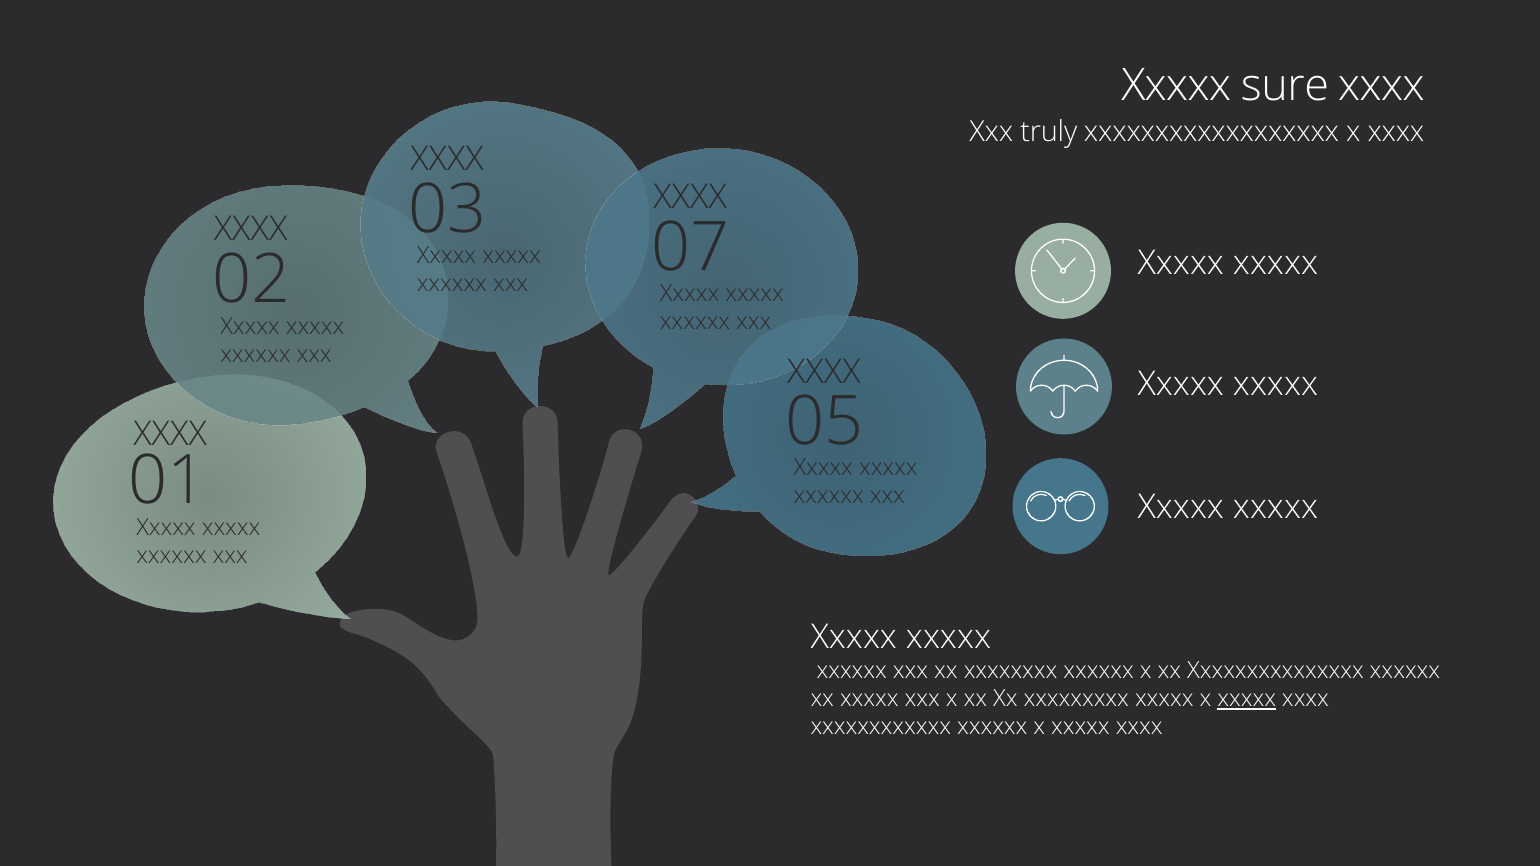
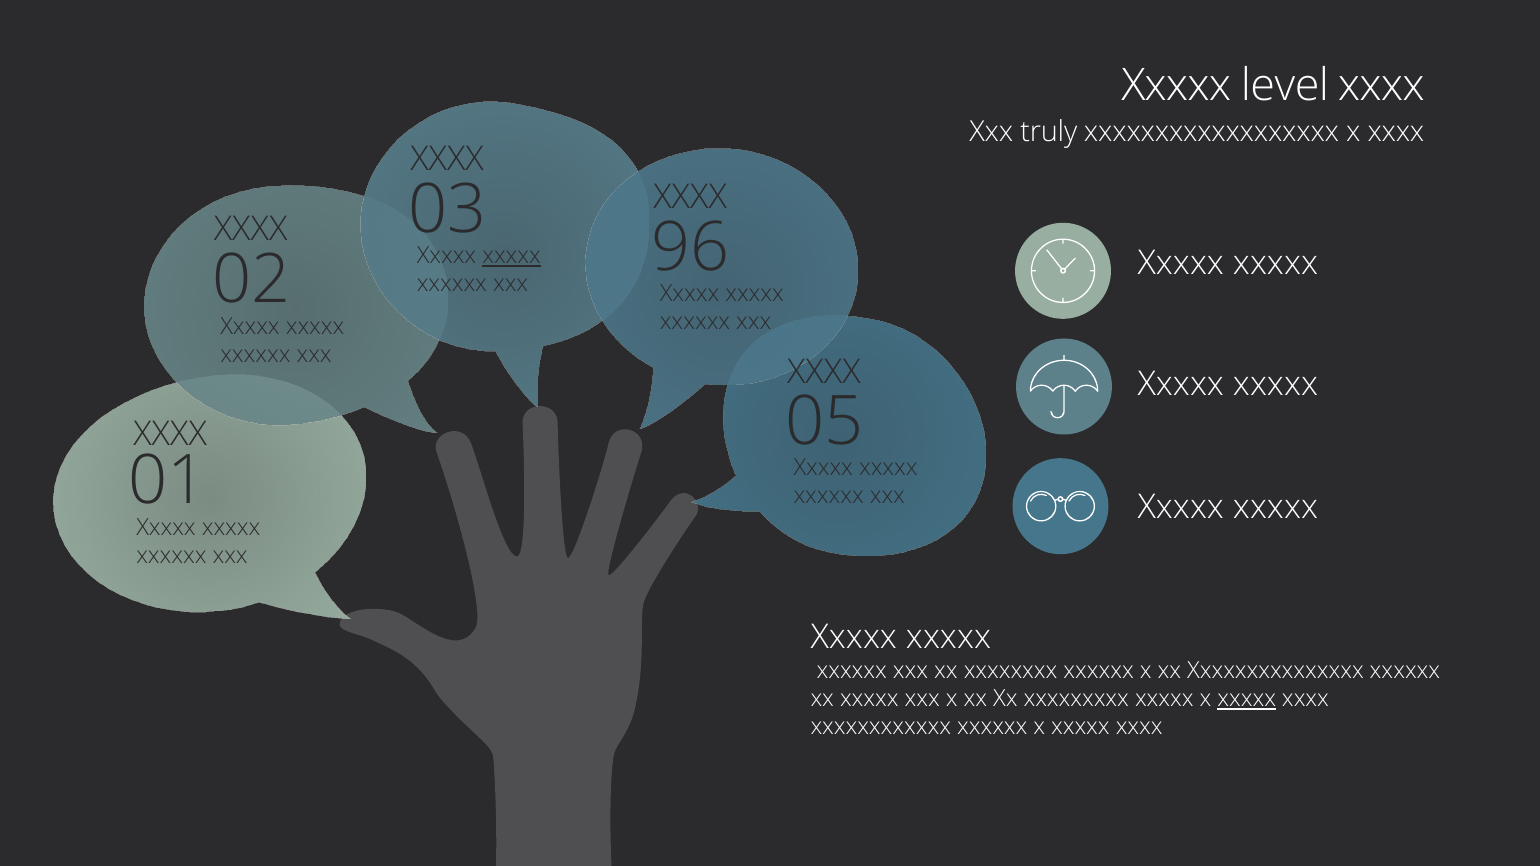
sure: sure -> level (1285, 86)
xxxxx underline: none -> present (512, 256)
07: 07 -> 96 (691, 248)
